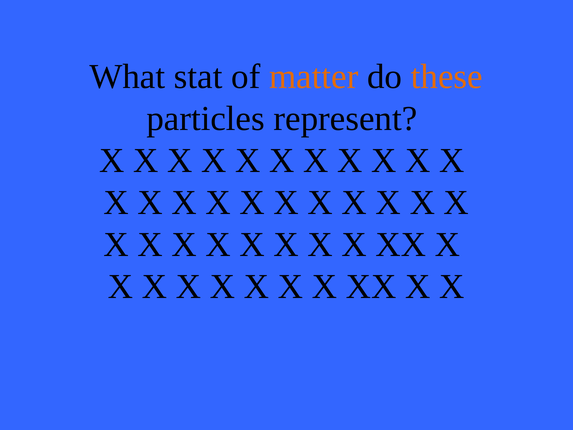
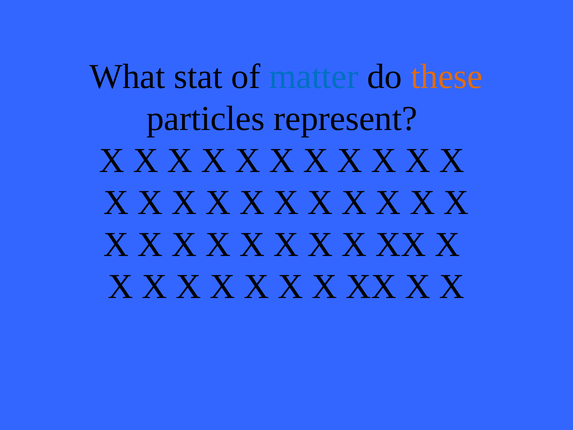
matter colour: orange -> blue (314, 76)
